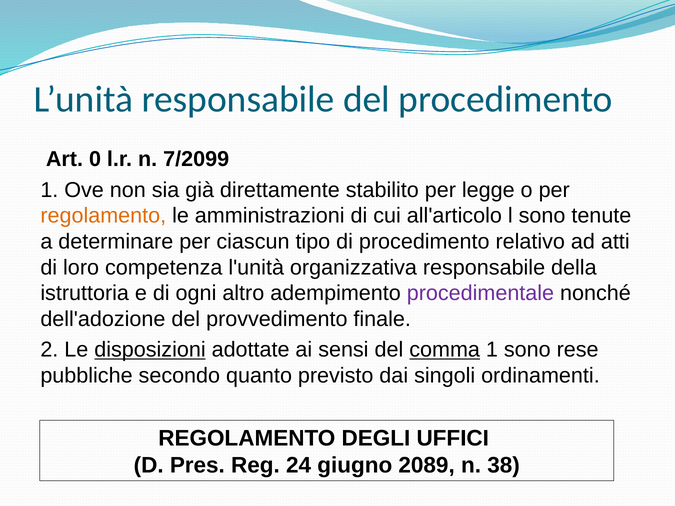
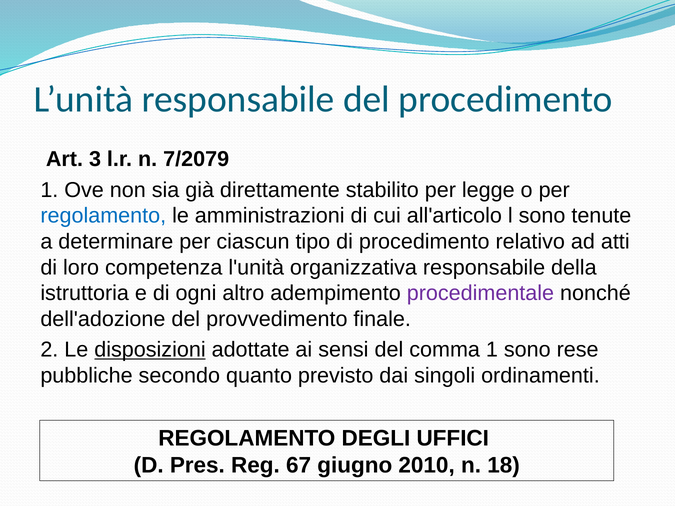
0: 0 -> 3 (95, 159)
7/2099: 7/2099 -> 7/2079 (196, 159)
regolamento colour: orange -> blue (103, 216)
comma underline: present -> none (445, 350)
24: 24 -> 67 (299, 466)
2089: 2089 -> 2010 (427, 466)
38: 38 -> 18 (504, 466)
